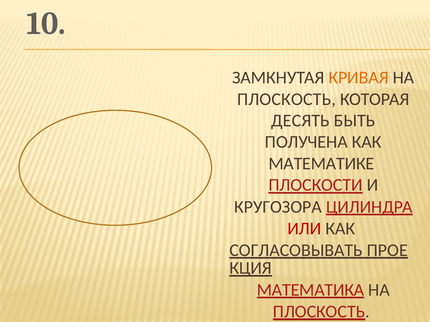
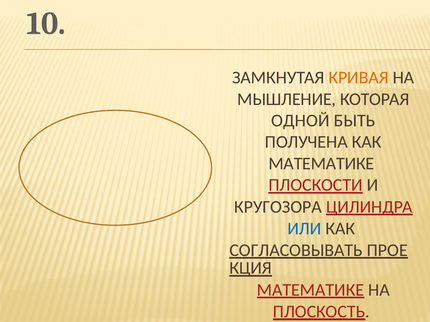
ПЛОСКОСТЬ: ПЛОСКОСТЬ -> МЫШЛЕНИЕ (287, 99)
ДЕСЯТЬ: ДЕСЯТЬ -> ОДНОЙ (300, 121)
ИЛИ colour: red -> blue (304, 229)
МАТЕМАТИКА: МАТЕМАТИКА -> МАТЕМАТИКЕ (311, 290)
